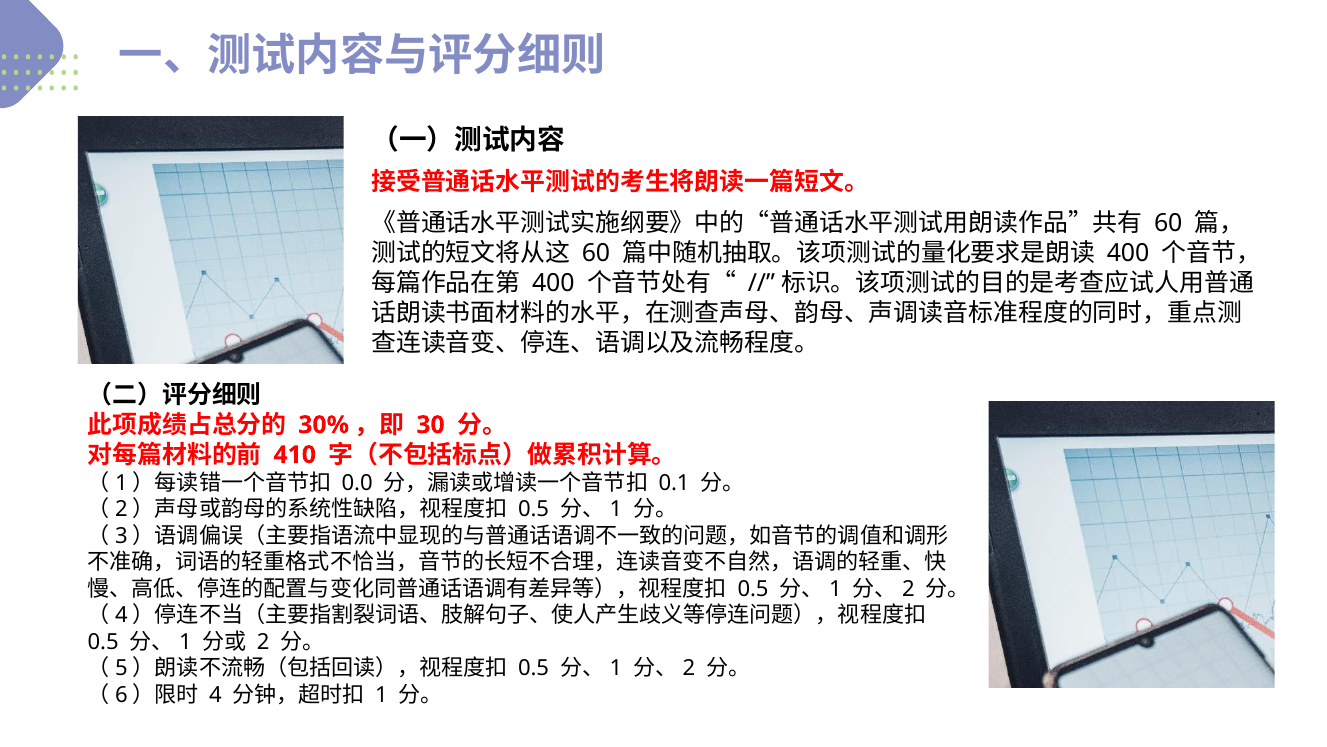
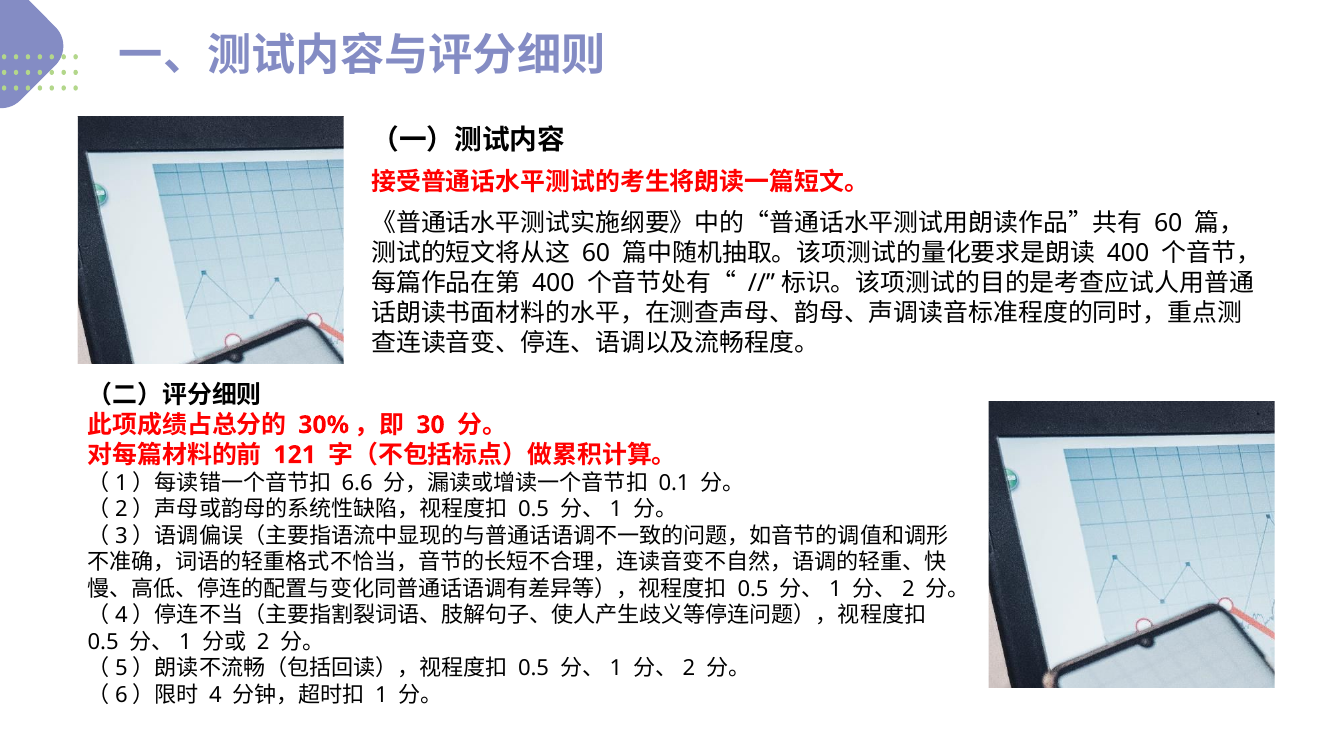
410: 410 -> 121 (295, 454)
0.0: 0.0 -> 6.6 (357, 482)
